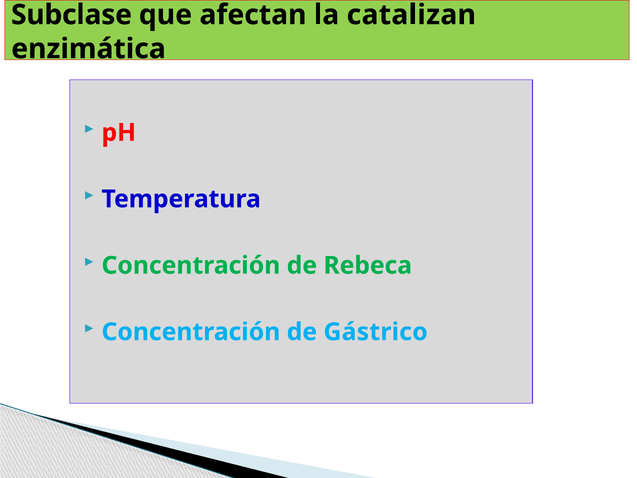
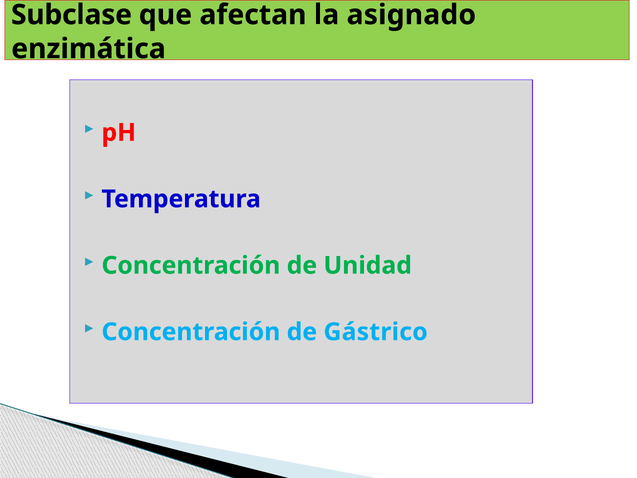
catalizan: catalizan -> asignado (411, 15)
Rebeca: Rebeca -> Unidad (368, 265)
